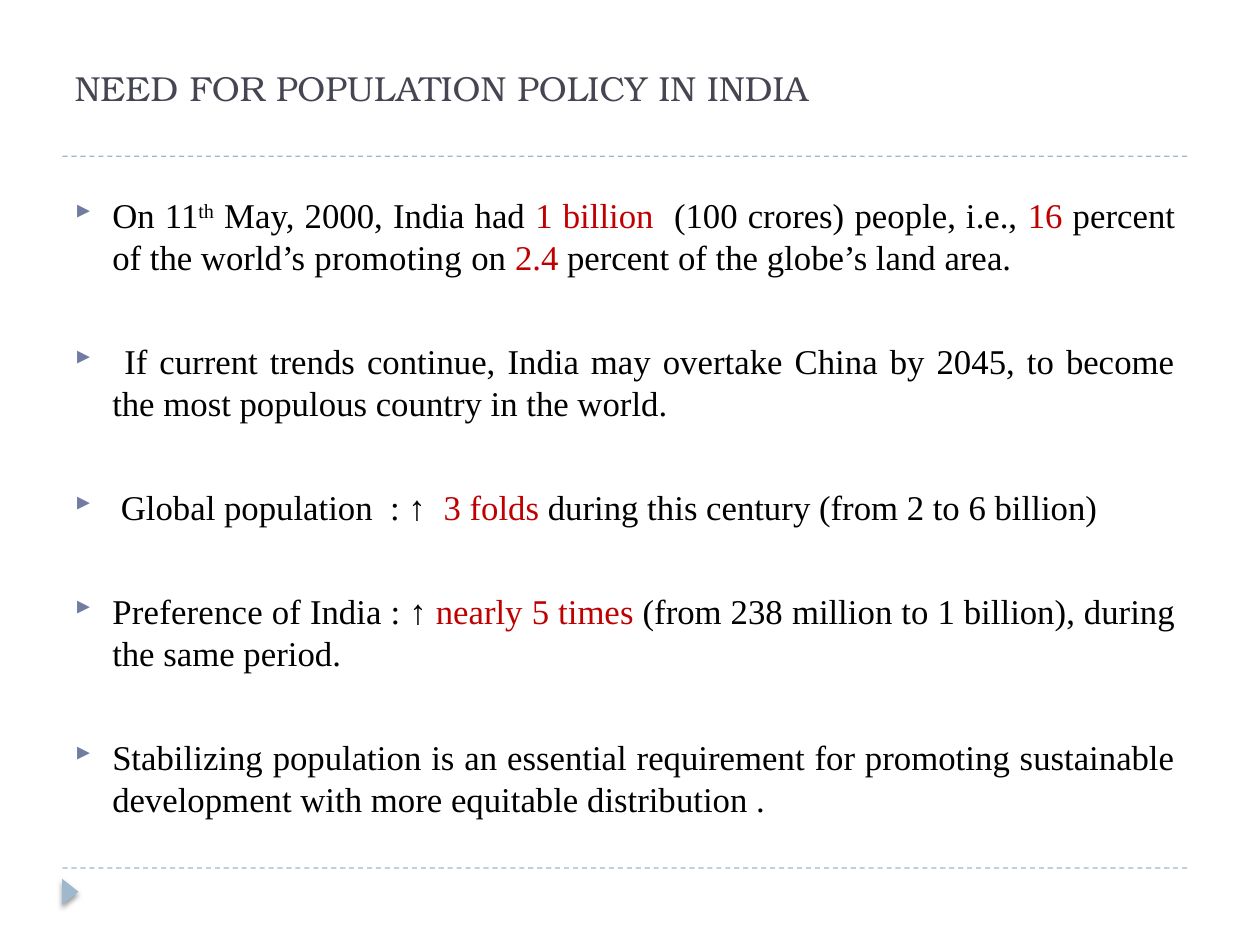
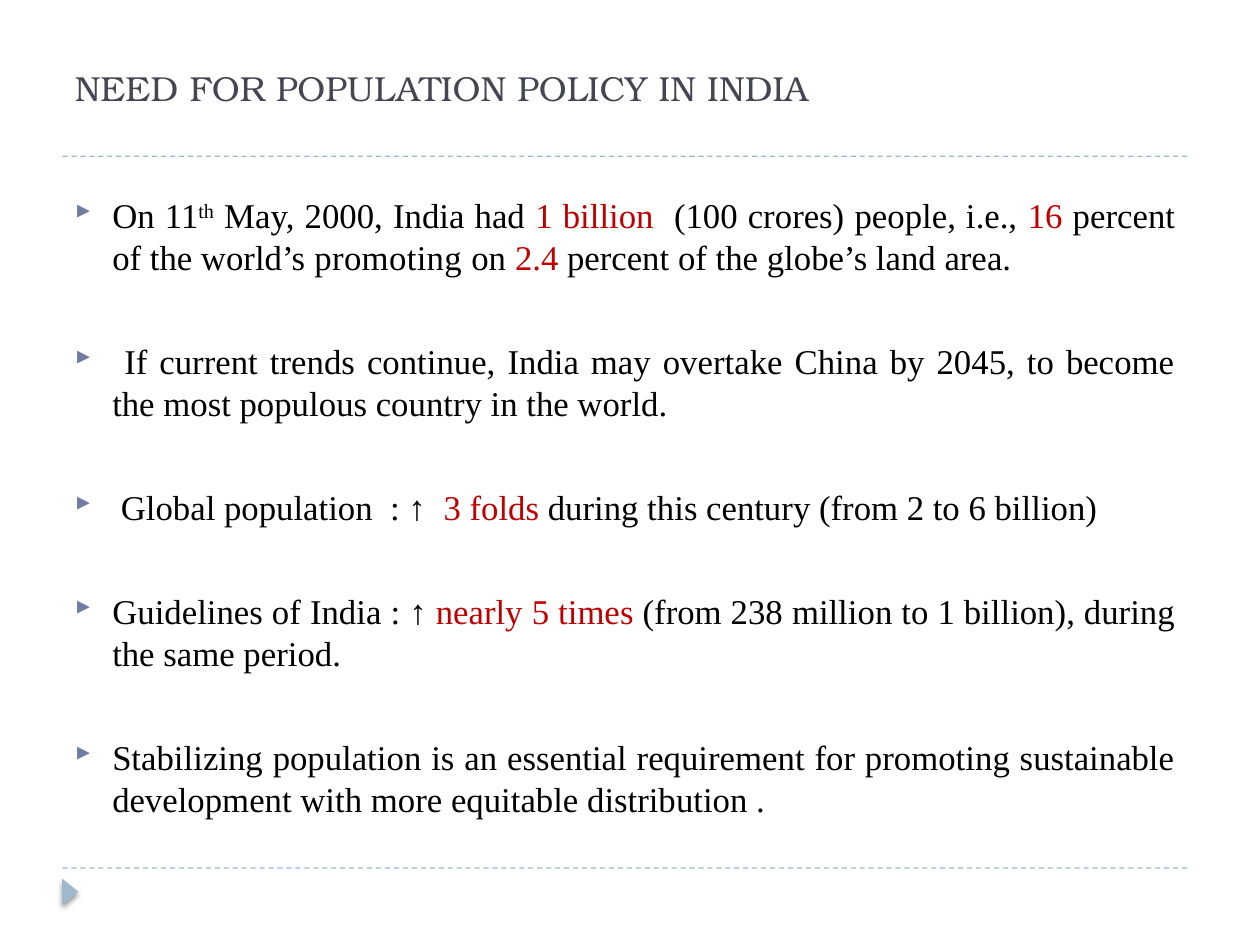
Preference: Preference -> Guidelines (188, 613)
